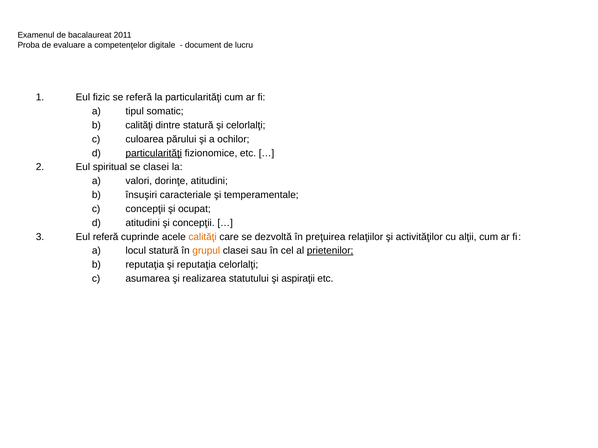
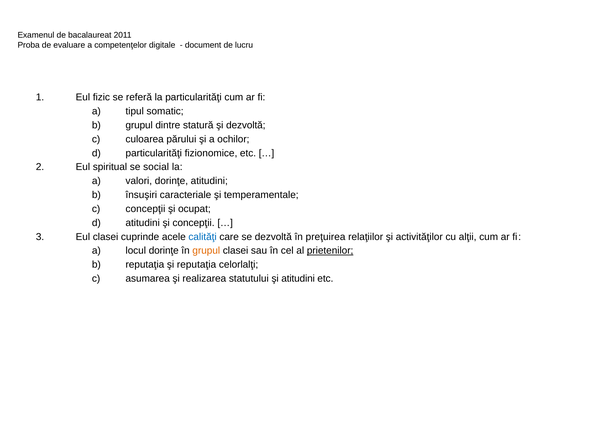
calităţi: calităţi -> grupul (139, 125)
şi celorlalţi: celorlalţi -> dezvoltă (246, 125)
particularităţi underline: present -> none (154, 153)
se clasei: clasei -> social (156, 167)
Eul referă: referă -> clasei (106, 237)
calităţi colour: orange -> blue (203, 237)
locul statură: statură -> dorinţe (164, 251)
şi aspiraţii: aspiraţii -> atitudini (298, 279)
